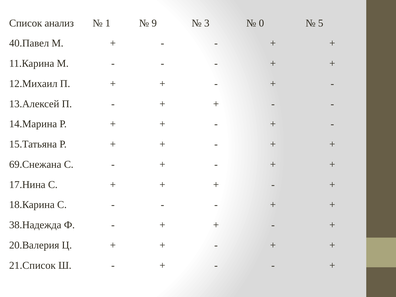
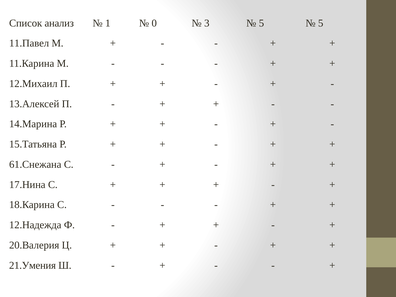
9: 9 -> 0 (154, 23)
0: 0 -> 5 (261, 23)
40.Павел: 40.Павел -> 11.Павел (29, 43)
69.Снежана: 69.Снежана -> 61.Снежана (35, 164)
38.Надежда: 38.Надежда -> 12.Надежда (35, 225)
21.Список: 21.Список -> 21.Умения (32, 265)
